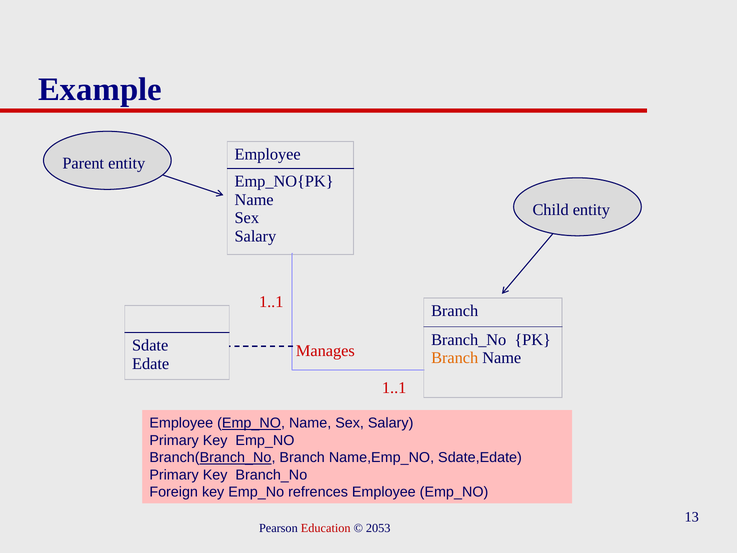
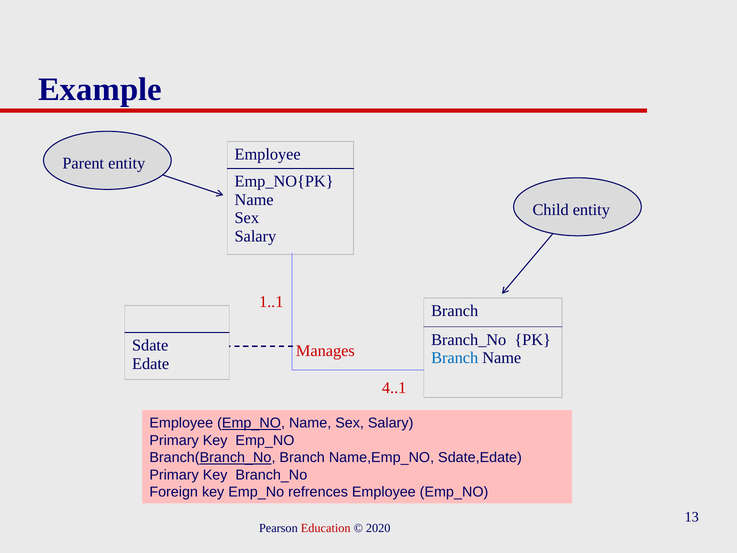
Branch colour: orange -> blue (455, 358)
1..1: 1..1 -> 4..1 (394, 387)
2053: 2053 -> 2020 (378, 528)
